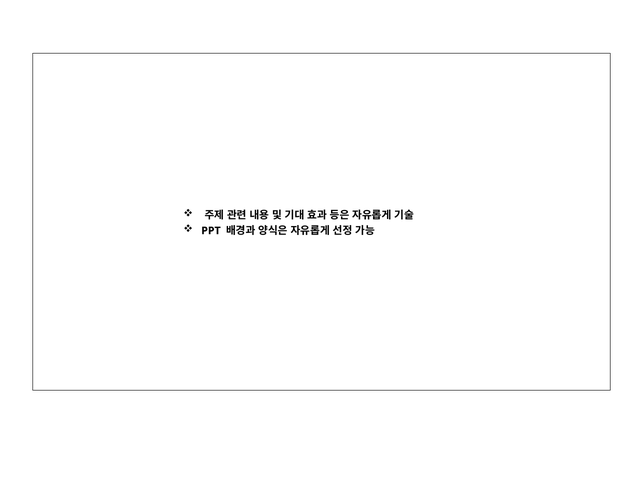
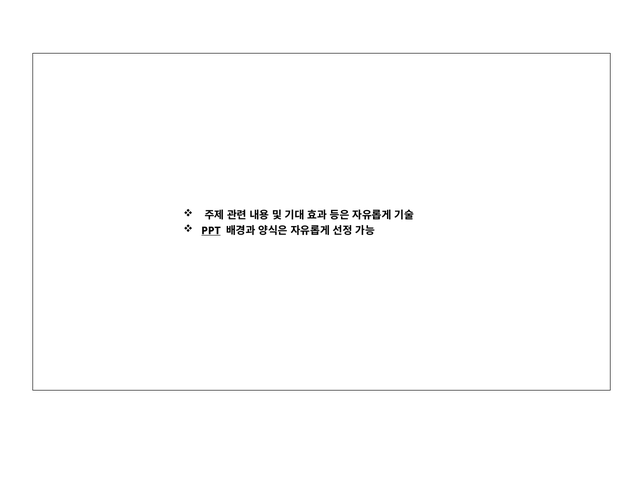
PPT underline: none -> present (211, 230)
